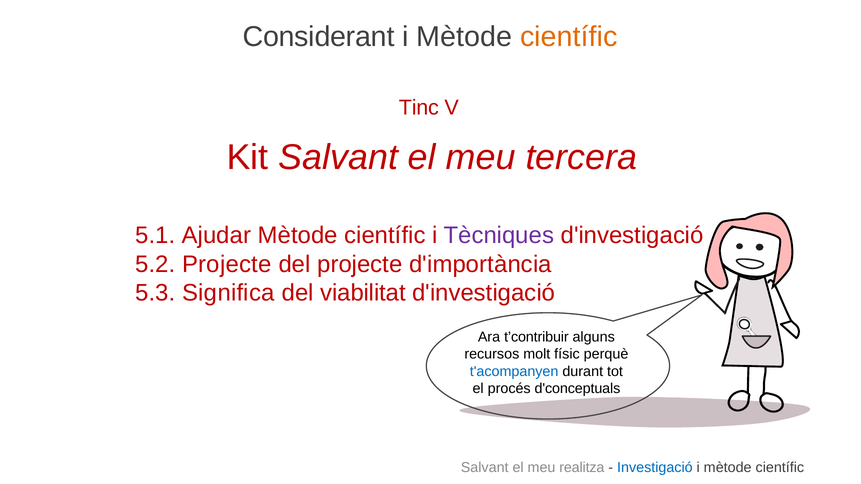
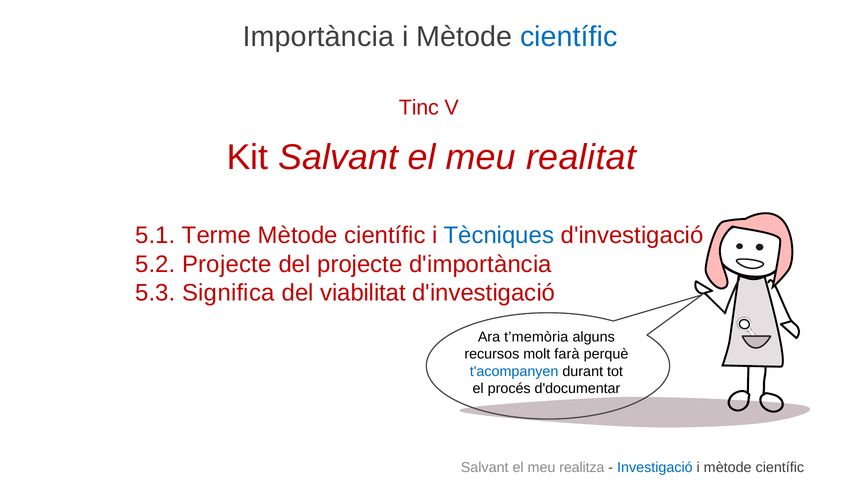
Considerant: Considerant -> Importància (318, 37)
científic colour: orange -> blue (569, 37)
tercera: tercera -> realitat (581, 158)
Ajudar: Ajudar -> Terme (216, 236)
Tècniques colour: purple -> blue (499, 236)
t’contribuir: t’contribuir -> t’memòria (536, 337)
físic: físic -> farà (567, 354)
d'conceptuals: d'conceptuals -> d'documentar (577, 389)
